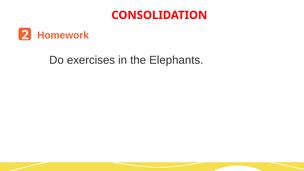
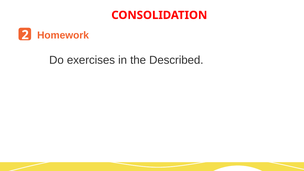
Elephants: Elephants -> Described (176, 60)
